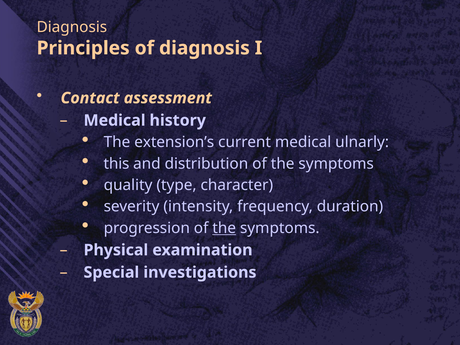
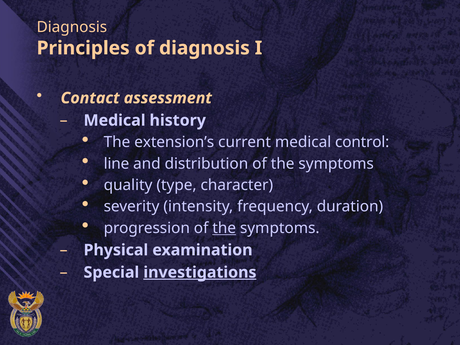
ulnarly: ulnarly -> control (362, 142)
this: this -> line (116, 164)
investigations underline: none -> present (200, 272)
